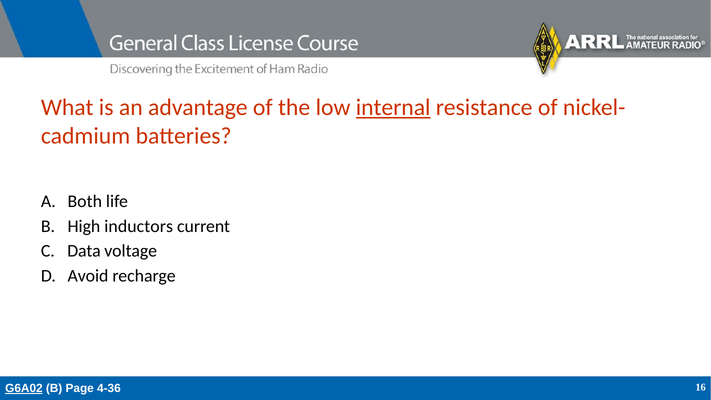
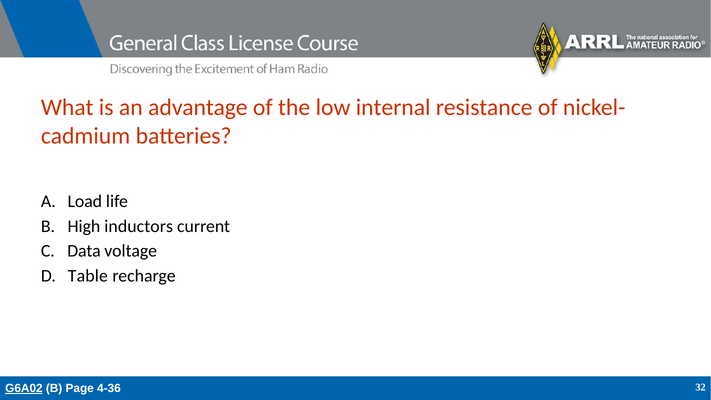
internal underline: present -> none (393, 107)
Both: Both -> Load (85, 201)
Avoid: Avoid -> Table (88, 276)
16: 16 -> 32 (701, 387)
